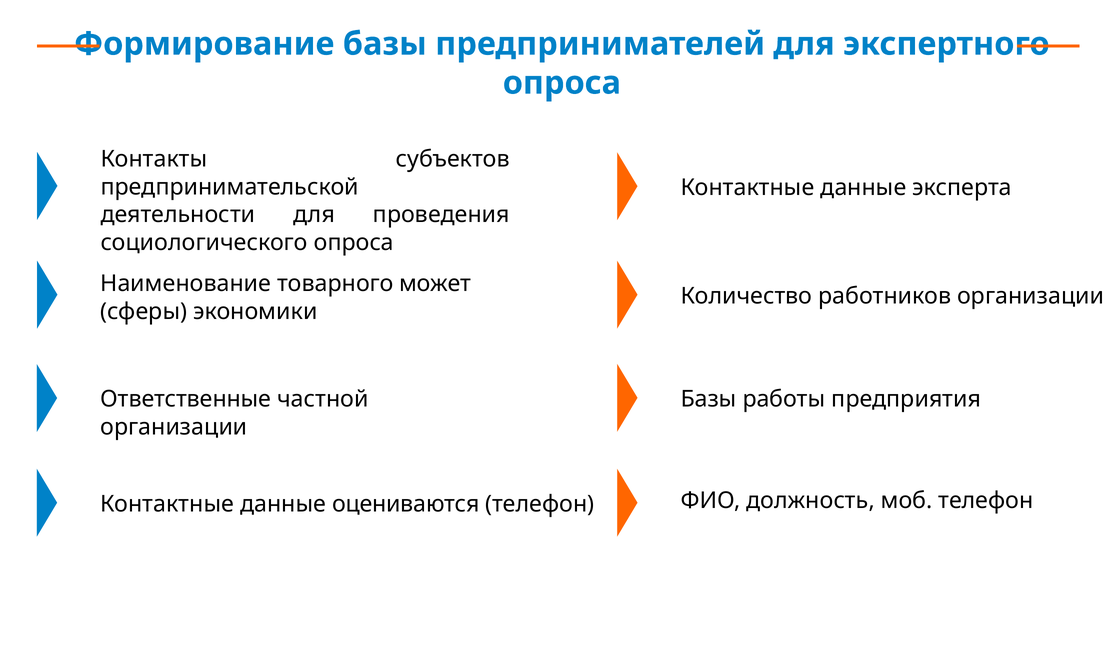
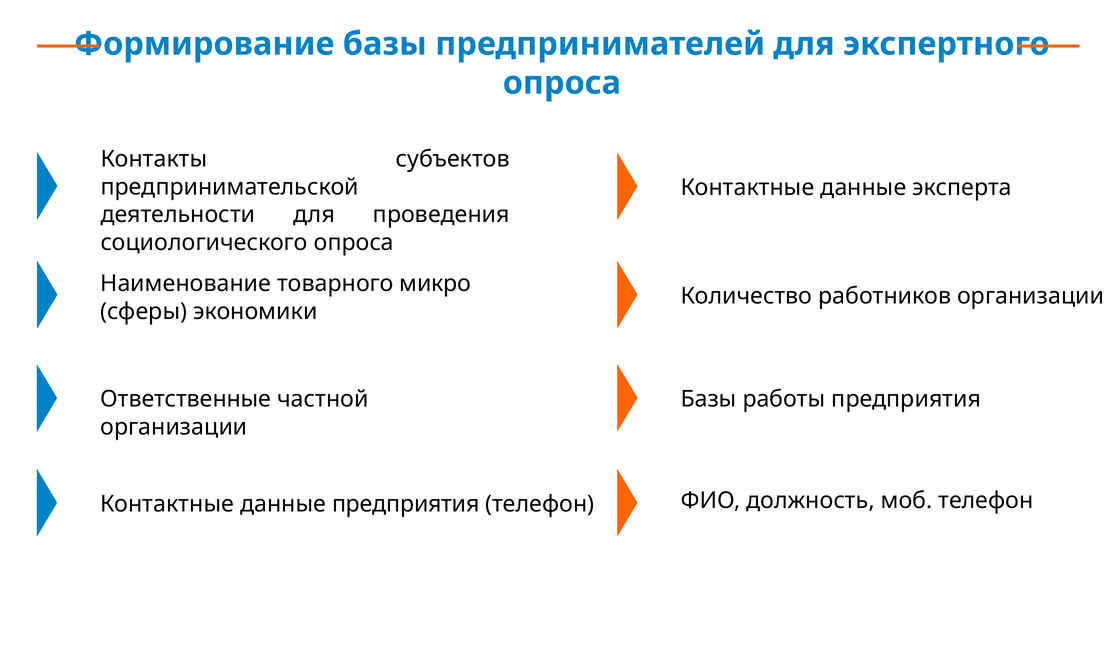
может: может -> микро (435, 284)
данные оцениваются: оцениваются -> предприятия (406, 505)
